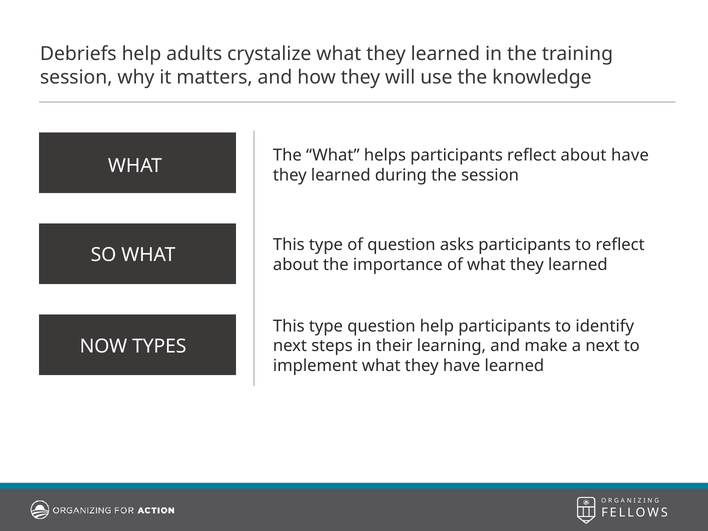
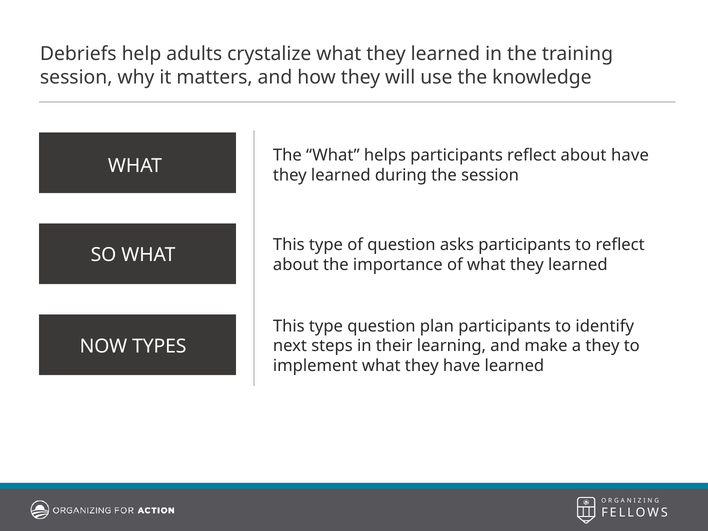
question help: help -> plan (437, 326)
a next: next -> they (602, 346)
